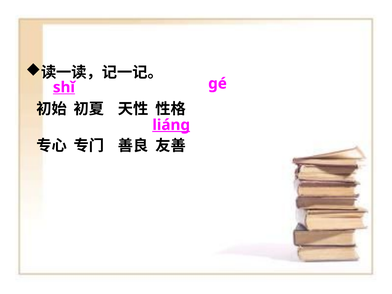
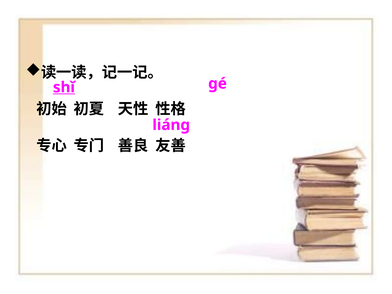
liánɡ underline: present -> none (171, 125)
